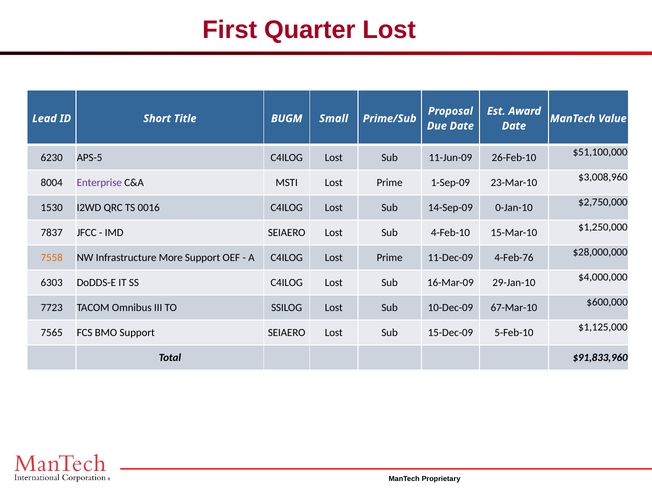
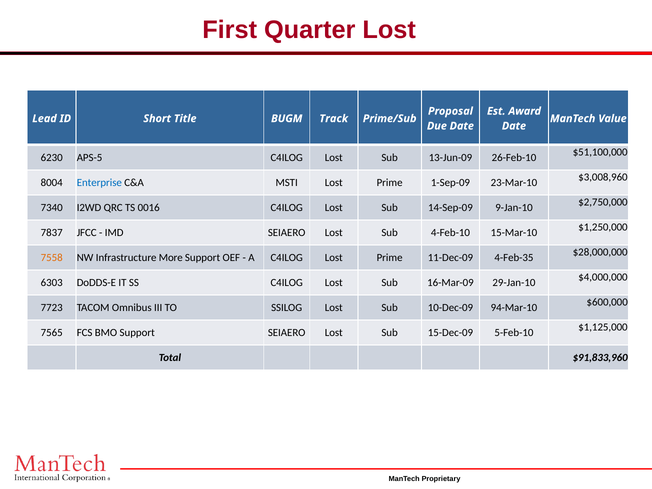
Small: Small -> Track (334, 119)
11-Jun-09: 11-Jun-09 -> 13-Jun-09 (450, 158)
Enterprise colour: purple -> blue (99, 183)
1530: 1530 -> 7340 (52, 208)
0-Jan-10: 0-Jan-10 -> 9-Jan-10 (514, 208)
4-Feb-76: 4-Feb-76 -> 4-Feb-35 (514, 258)
67-Mar-10: 67-Mar-10 -> 94-Mar-10 (514, 308)
